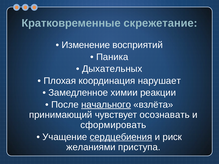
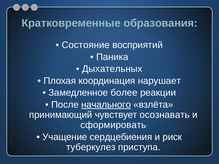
скрежетание: скрежетание -> образования (161, 23)
Изменение: Изменение -> Состояние (86, 45)
химии: химии -> более (124, 93)
сердцебиения underline: present -> none (121, 137)
желаниями: желаниями -> туберкулез (91, 147)
